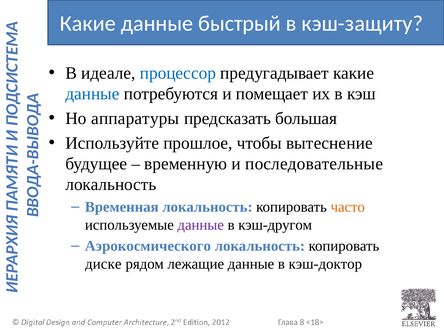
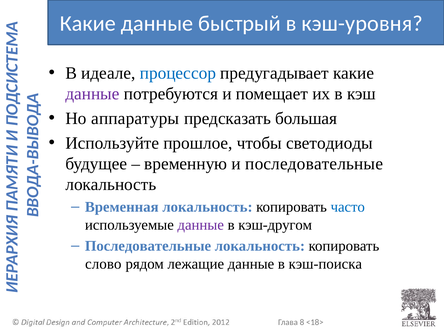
кэш-защиту: кэш-защиту -> кэш-уровня (362, 24)
данные colour: blue -> purple (93, 94)
вытеснение: вытеснение -> светодиоды (329, 143)
часто colour: orange -> blue (348, 207)
Аэрокосмического: Аэрокосмического -> Последовательные (148, 246)
диске: диске -> слово (103, 264)
кэш-доктор: кэш-доктор -> кэш-поиска (325, 264)
